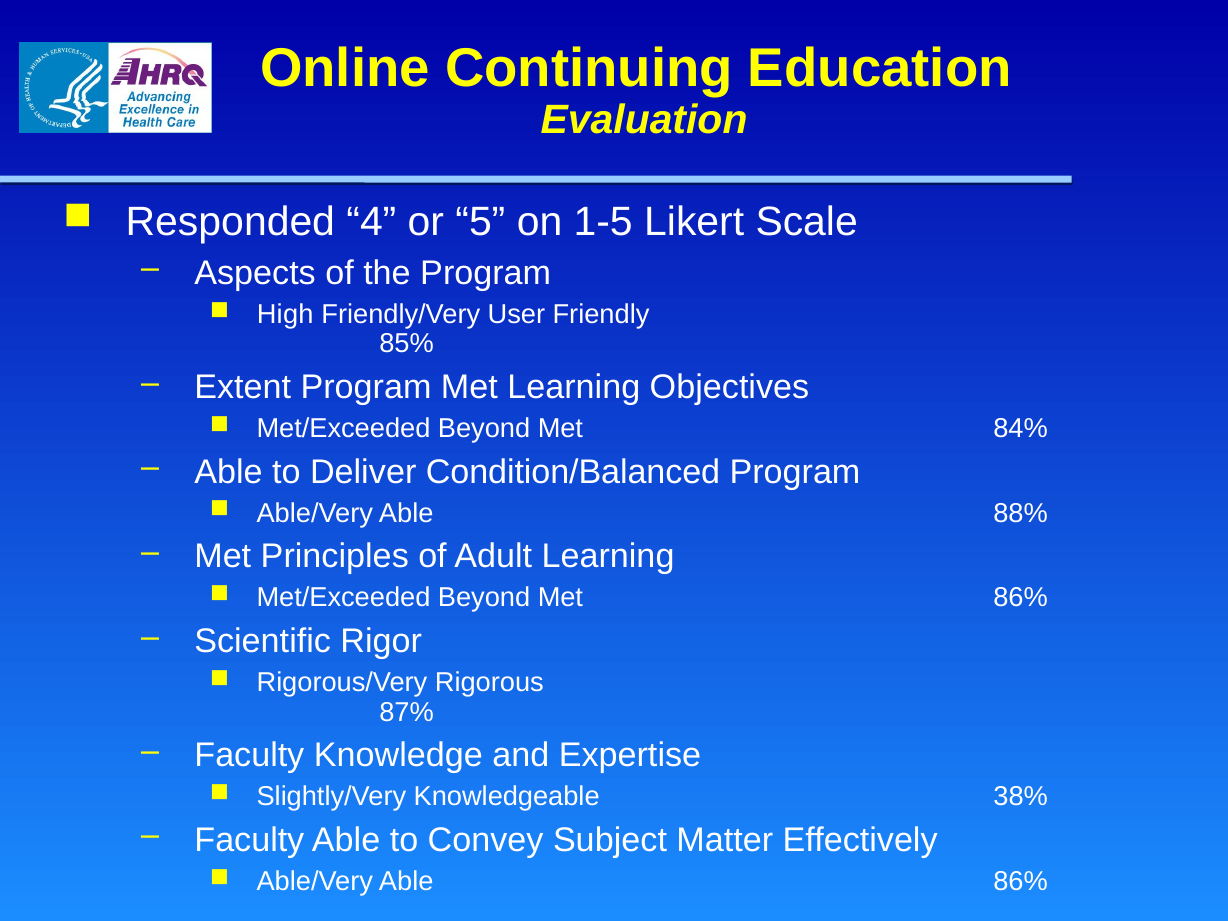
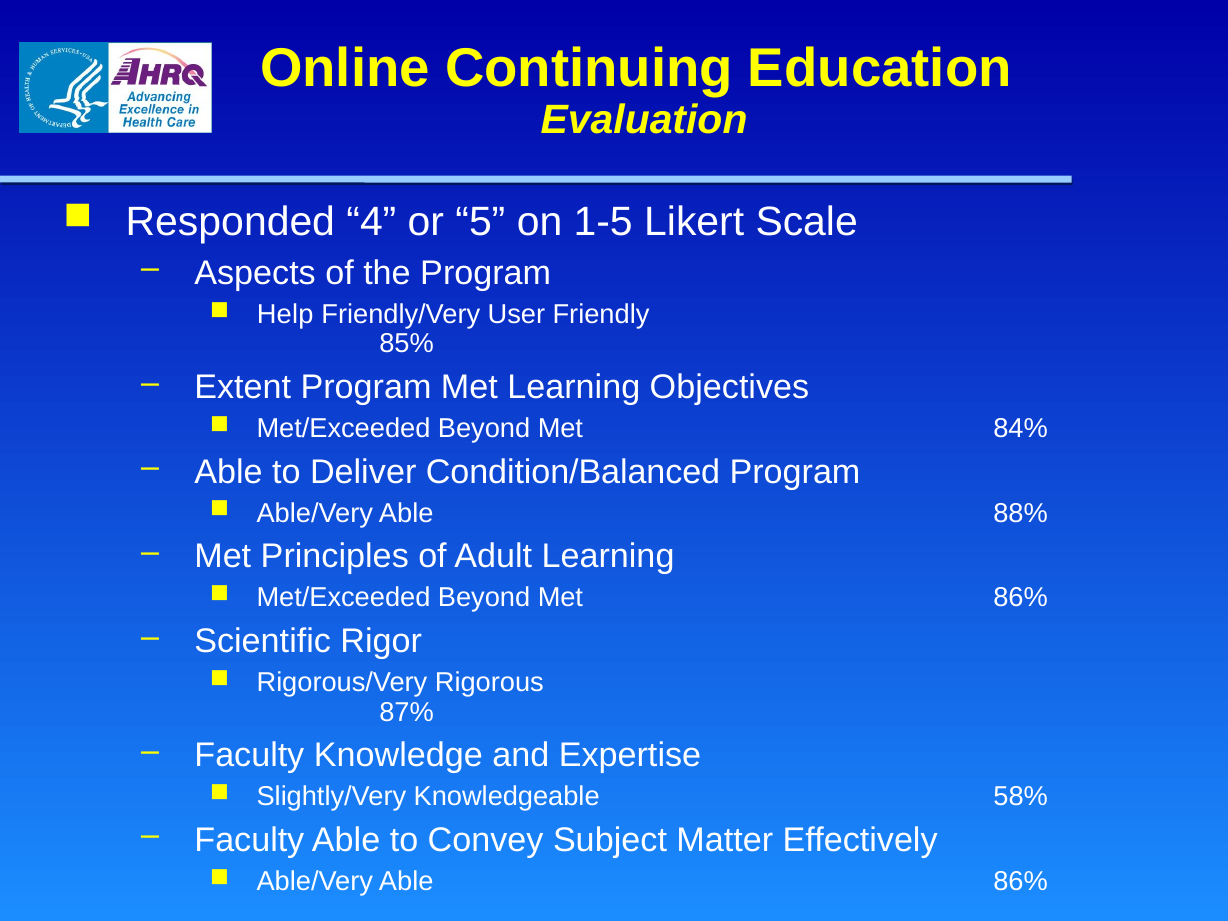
High: High -> Help (285, 314)
38%: 38% -> 58% (1021, 797)
